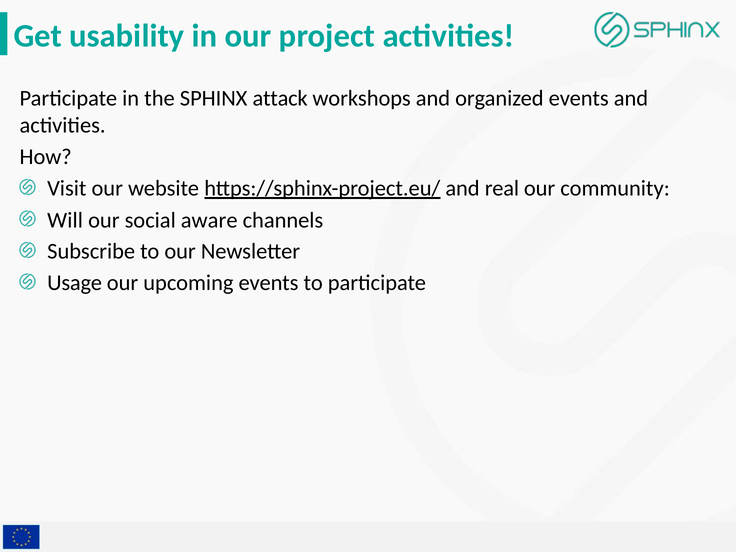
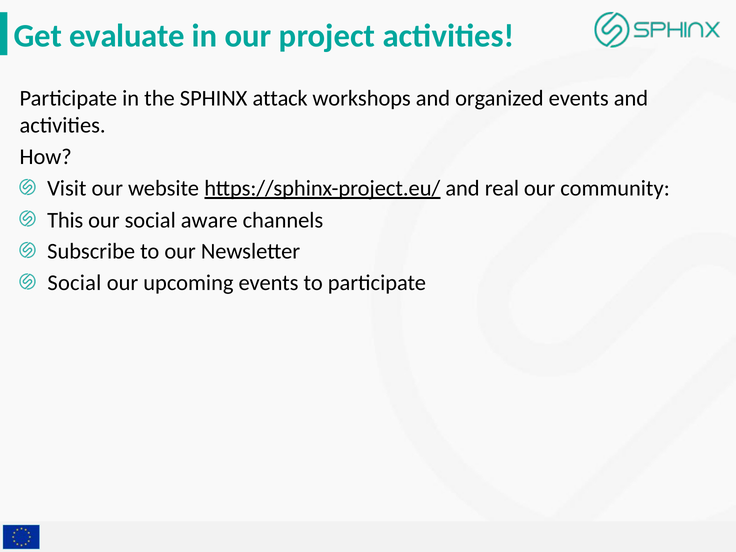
usability: usability -> evaluate (127, 36)
Will: Will -> This (65, 220)
Usage: Usage -> Social (74, 283)
